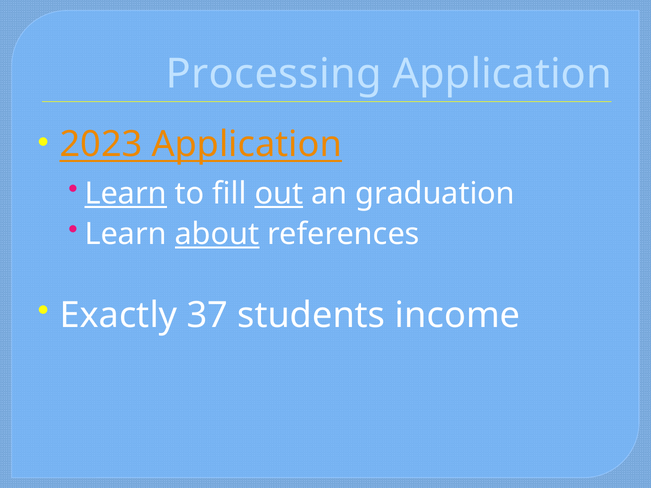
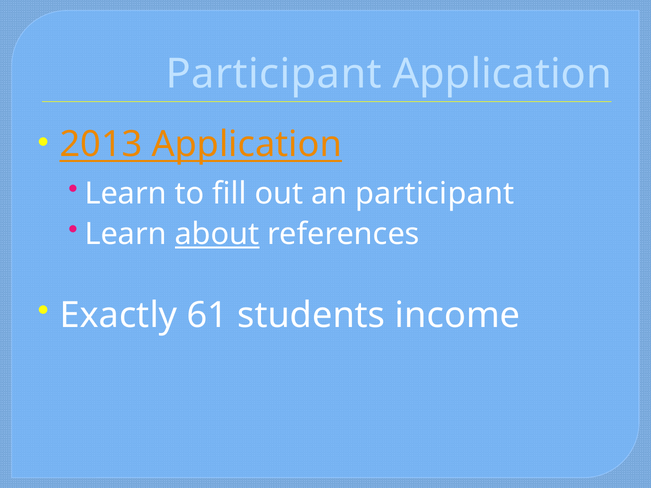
Processing: Processing -> Participant (274, 74)
2023: 2023 -> 2013 (101, 145)
Learn underline: present -> none (126, 194)
out underline: present -> none (279, 194)
an graduation: graduation -> participant (435, 194)
37: 37 -> 61 (207, 315)
